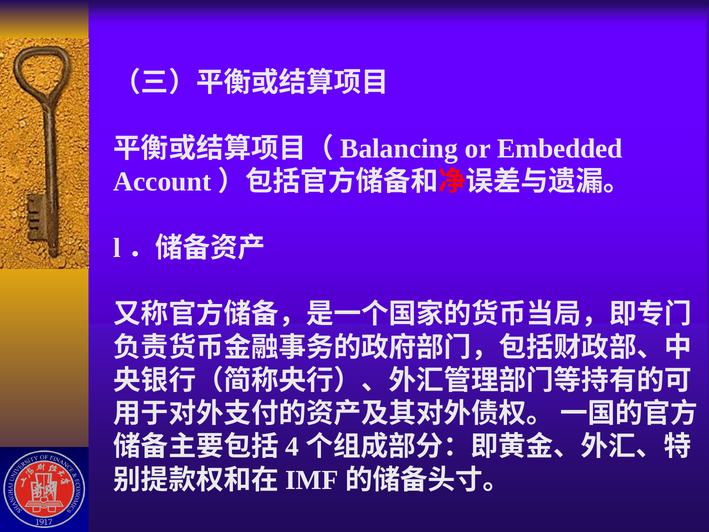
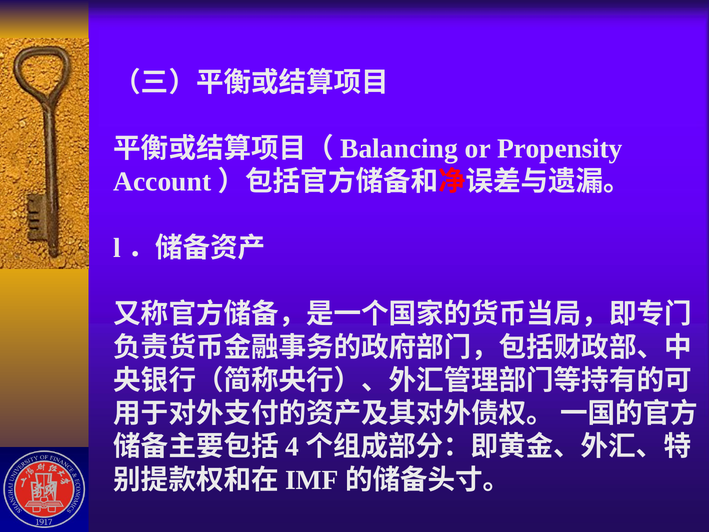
Embedded: Embedded -> Propensity (560, 149)
